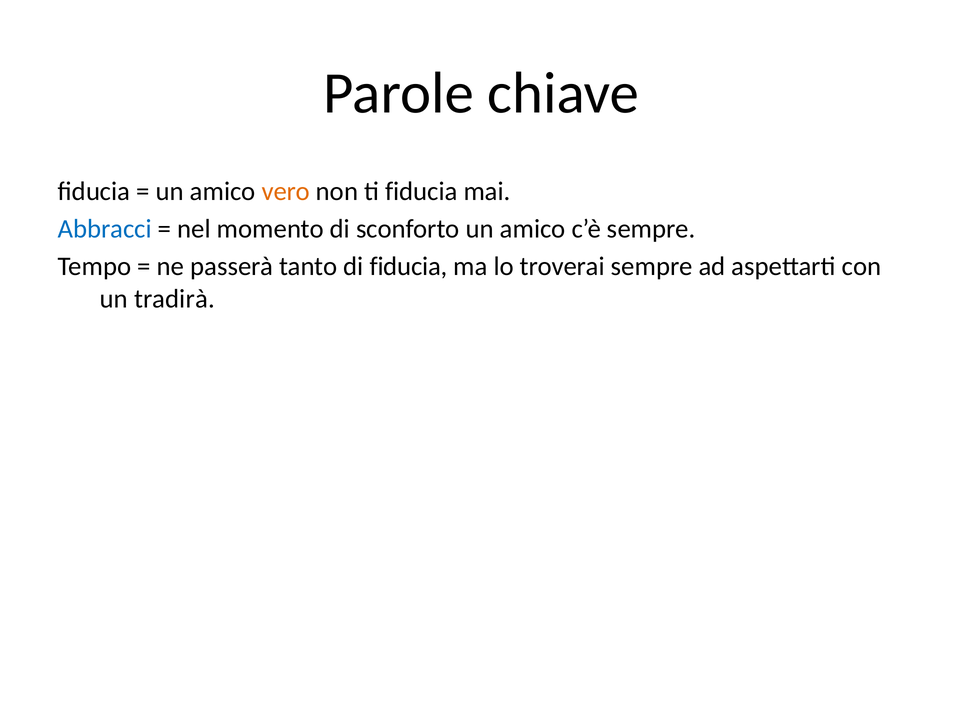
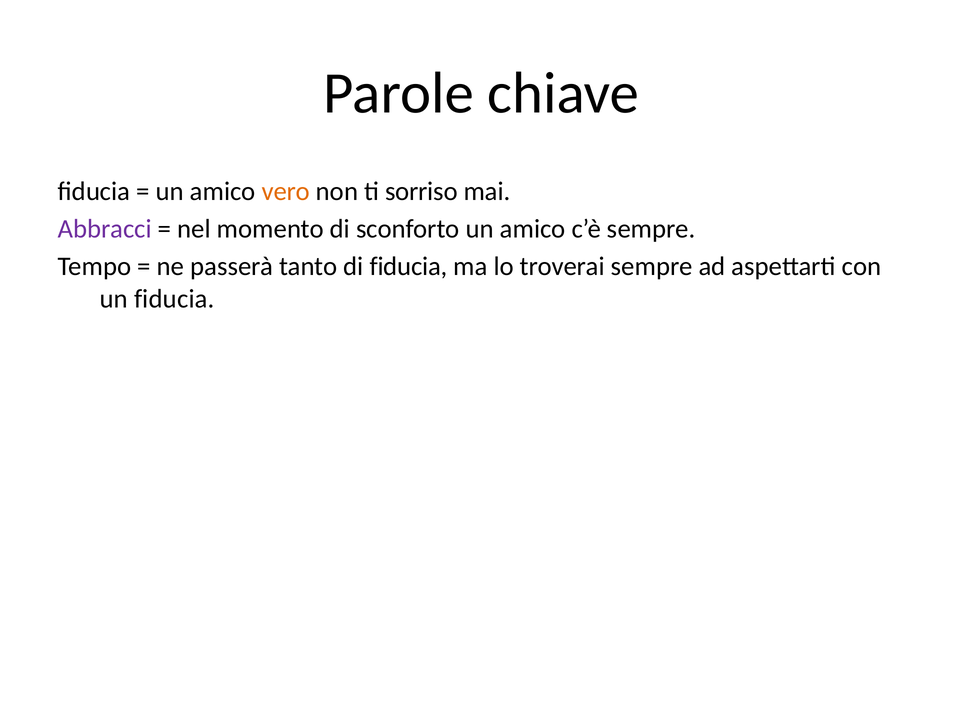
ti fiducia: fiducia -> sorriso (421, 191)
Abbracci colour: blue -> purple (105, 229)
un tradirà: tradirà -> fiducia (174, 298)
